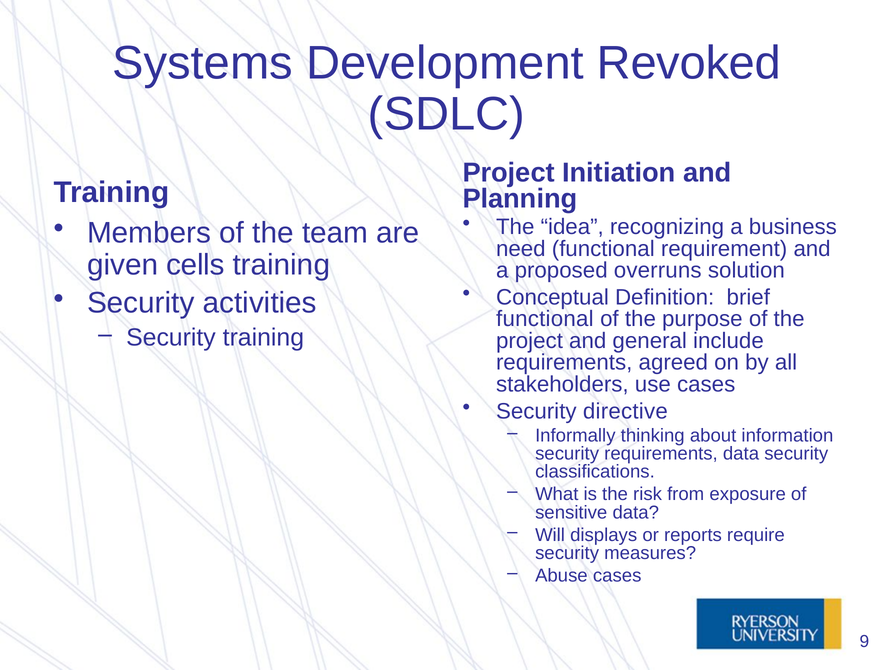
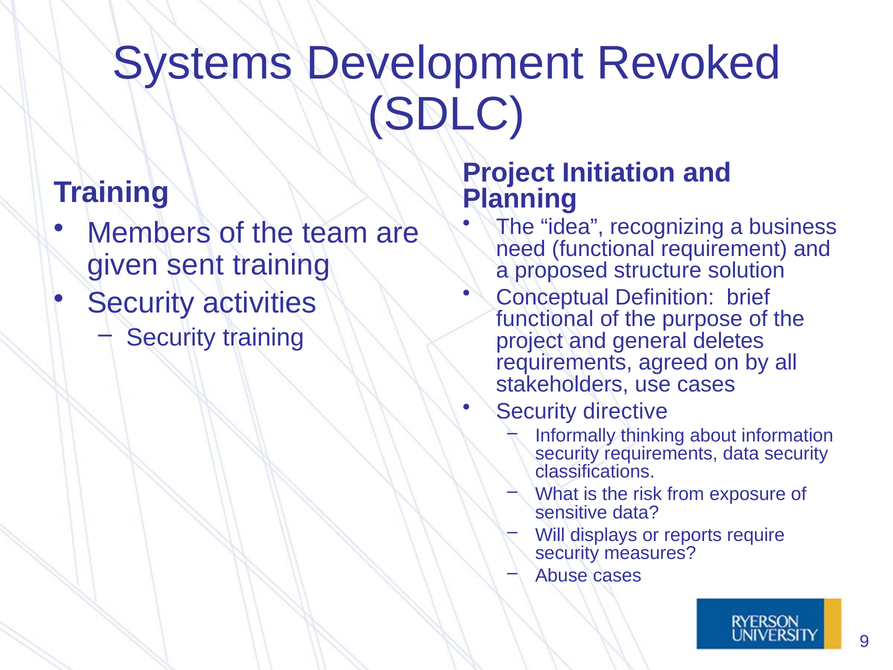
cells: cells -> sent (195, 265)
overruns: overruns -> structure (658, 270)
include: include -> deletes (729, 341)
